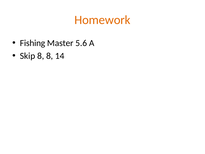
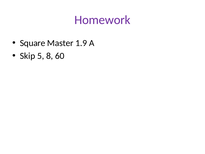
Homework colour: orange -> purple (102, 20)
Fishing: Fishing -> Square (33, 43)
5.6: 5.6 -> 1.9 (81, 43)
Skip 8: 8 -> 5 (41, 56)
14: 14 -> 60 (60, 56)
